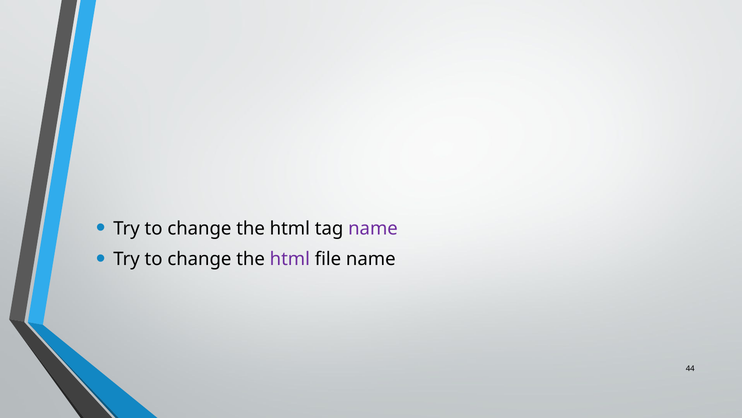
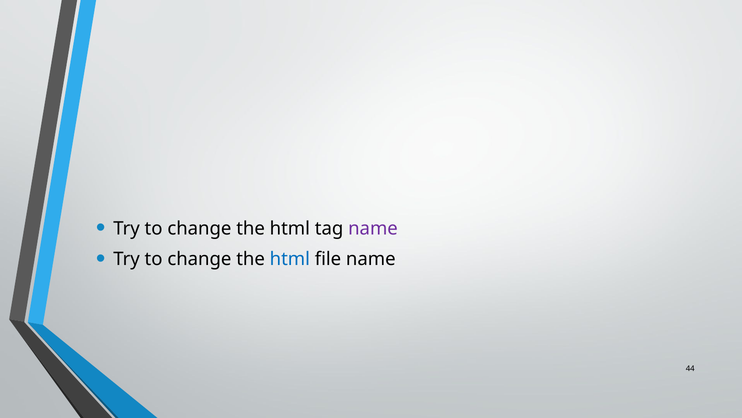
html colour: purple -> blue (290, 259)
